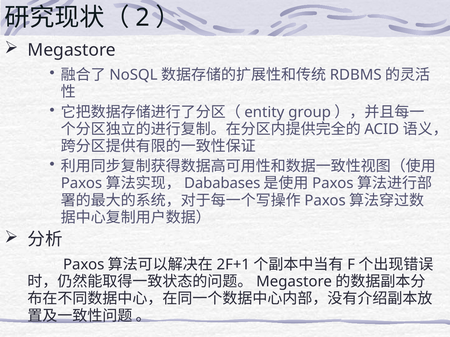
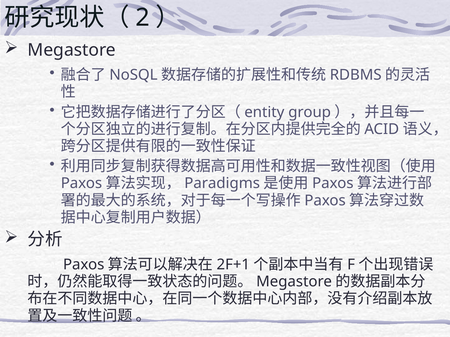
Dababases: Dababases -> Paradigms (222, 184)
